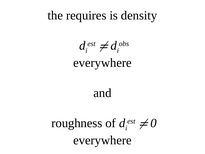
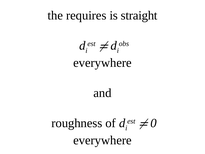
density: density -> straight (139, 15)
